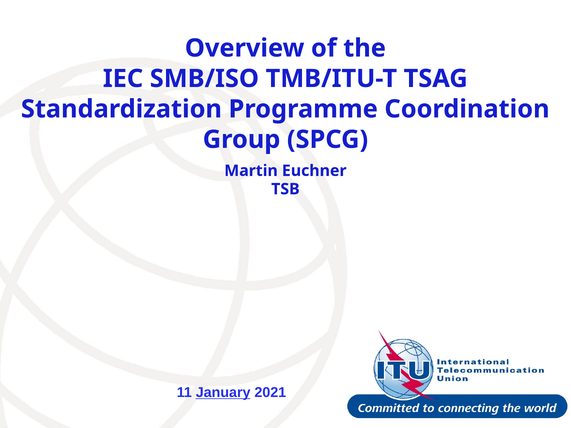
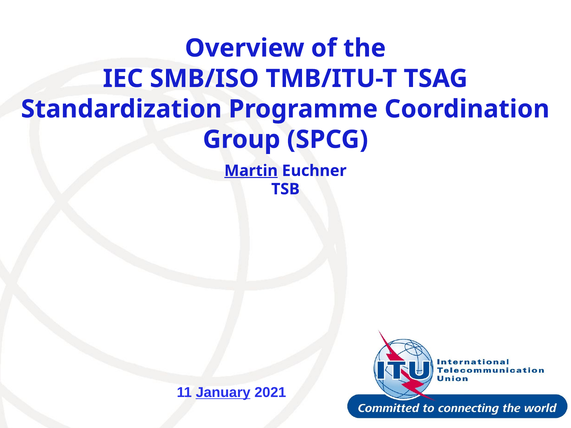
Martin underline: none -> present (251, 171)
